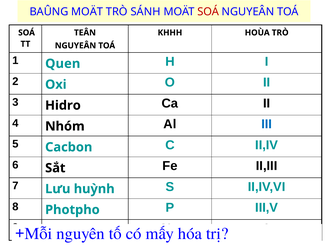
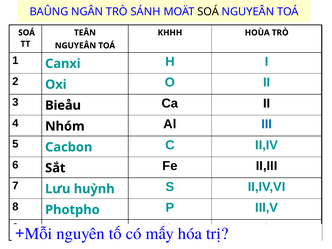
BAÛNG MOÄT: MOÄT -> NGÂN (87, 12)
SOÁ colour: red -> black (208, 12)
Quen: Quen -> Canxi (63, 64)
Hidro: Hidro -> Bieåu (63, 105)
